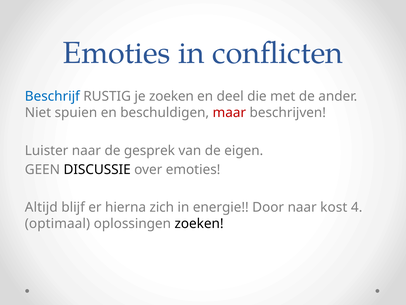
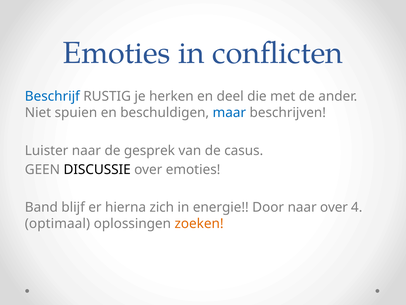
je zoeken: zoeken -> herken (171, 96)
maar colour: red -> blue (229, 112)
eigen: eigen -> casus (244, 150)
Altijd: Altijd -> Band (41, 207)
naar kost: kost -> over (334, 207)
zoeken colour: black -> orange (199, 223)
